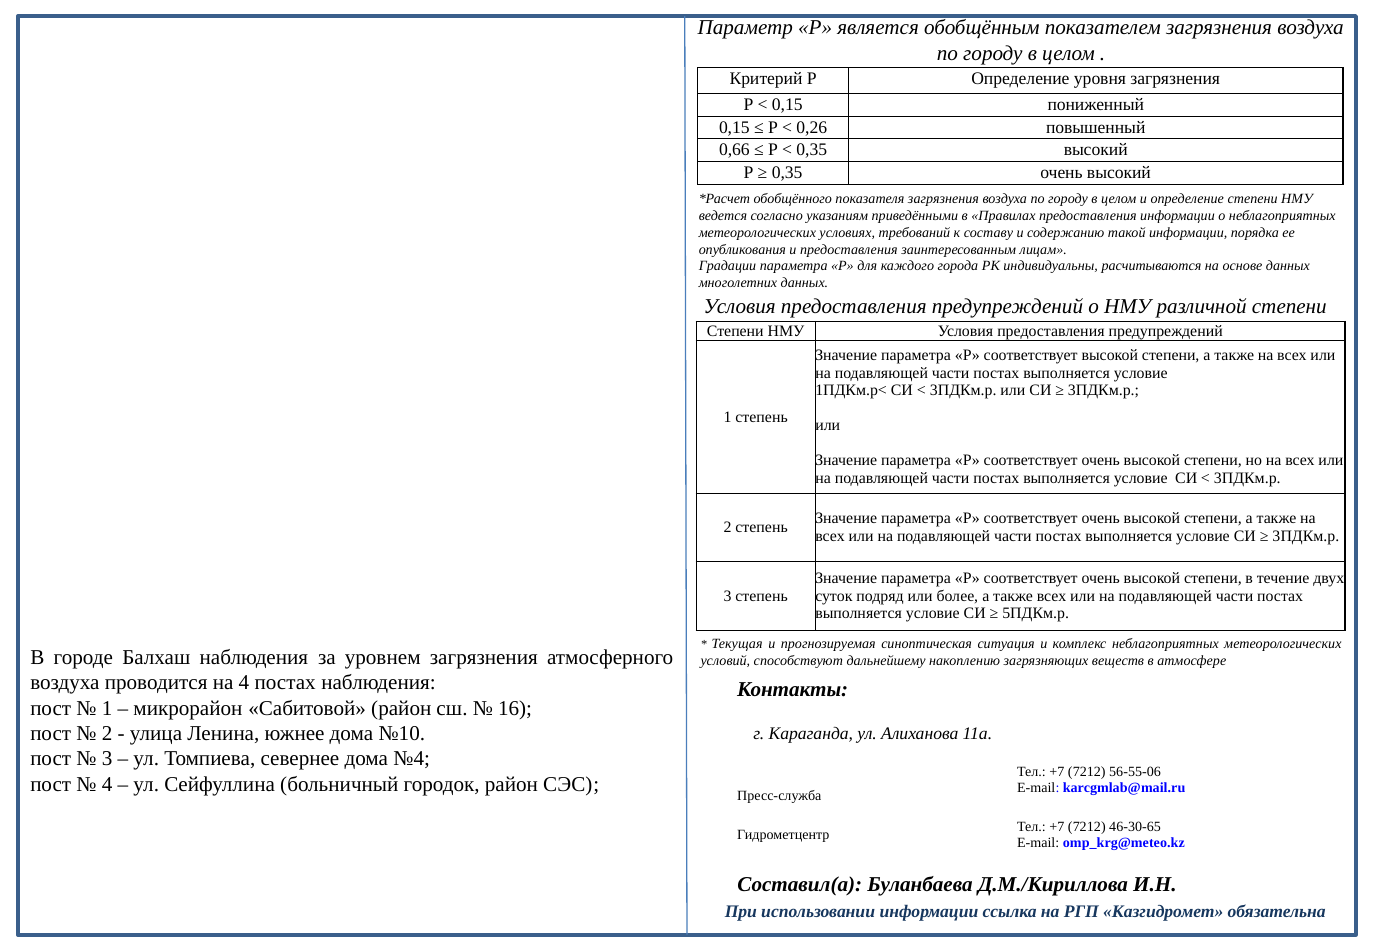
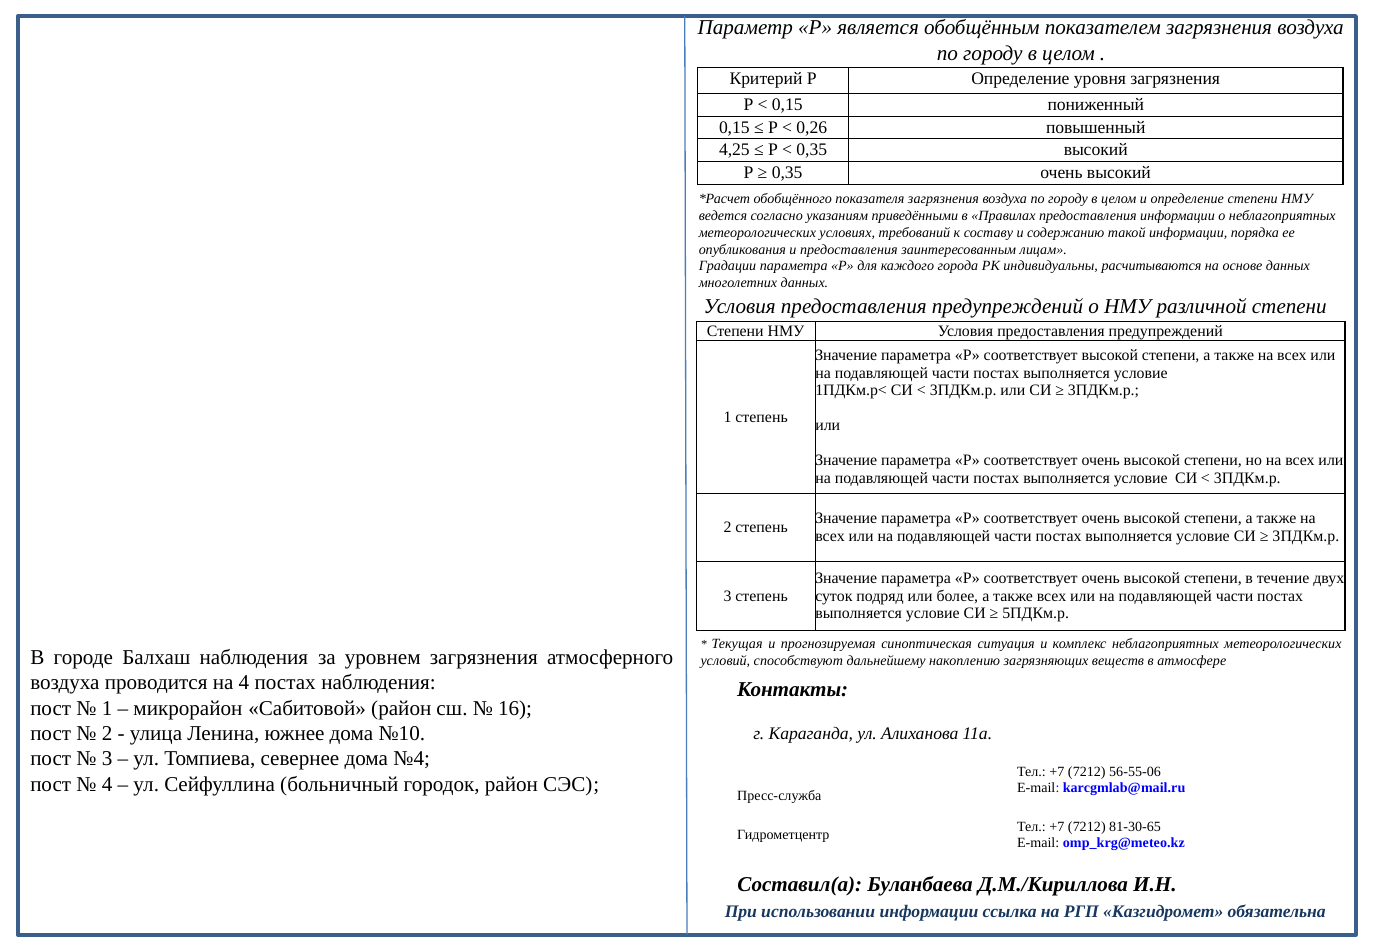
0,66: 0,66 -> 4,25 (734, 150)
46-30-65: 46-30-65 -> 81-30-65 (1135, 827)
